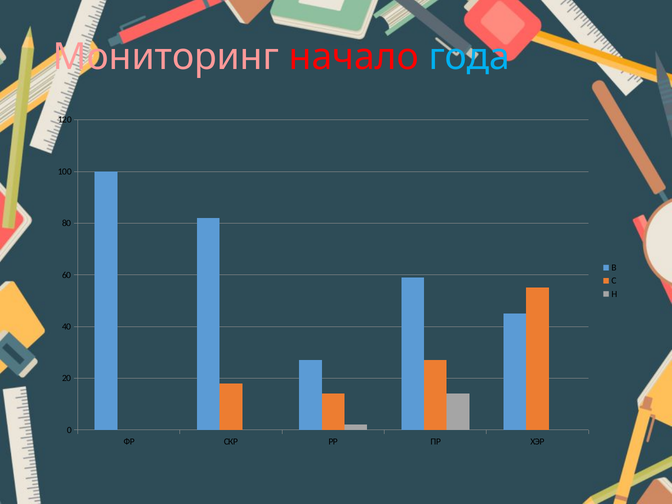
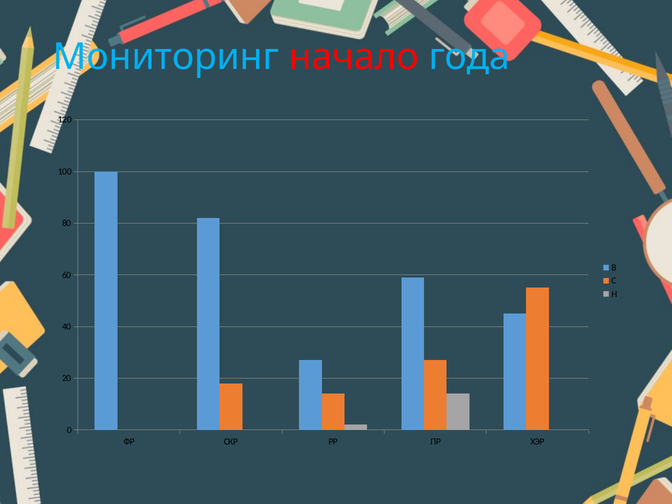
Мониторинг colour: pink -> light blue (166, 57)
